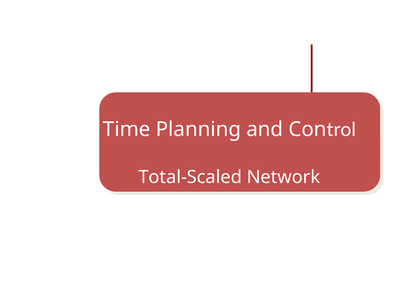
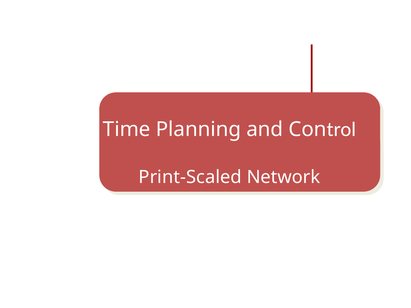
Total-Scaled: Total-Scaled -> Print-Scaled (190, 177)
